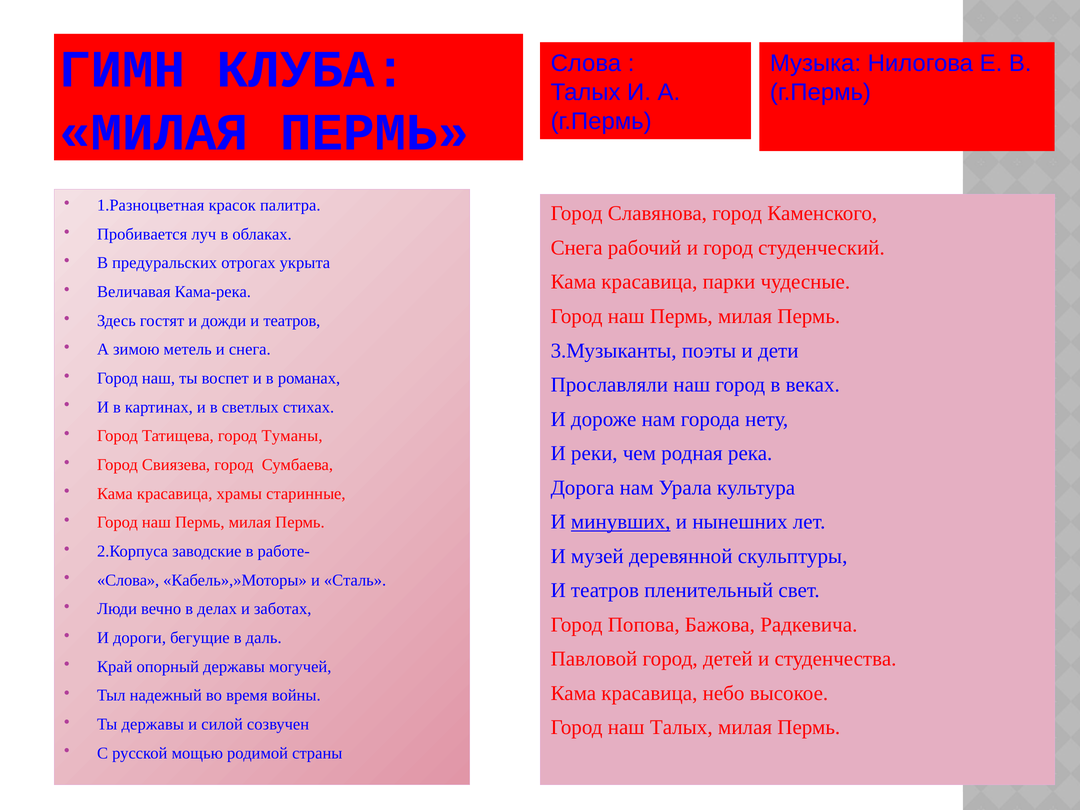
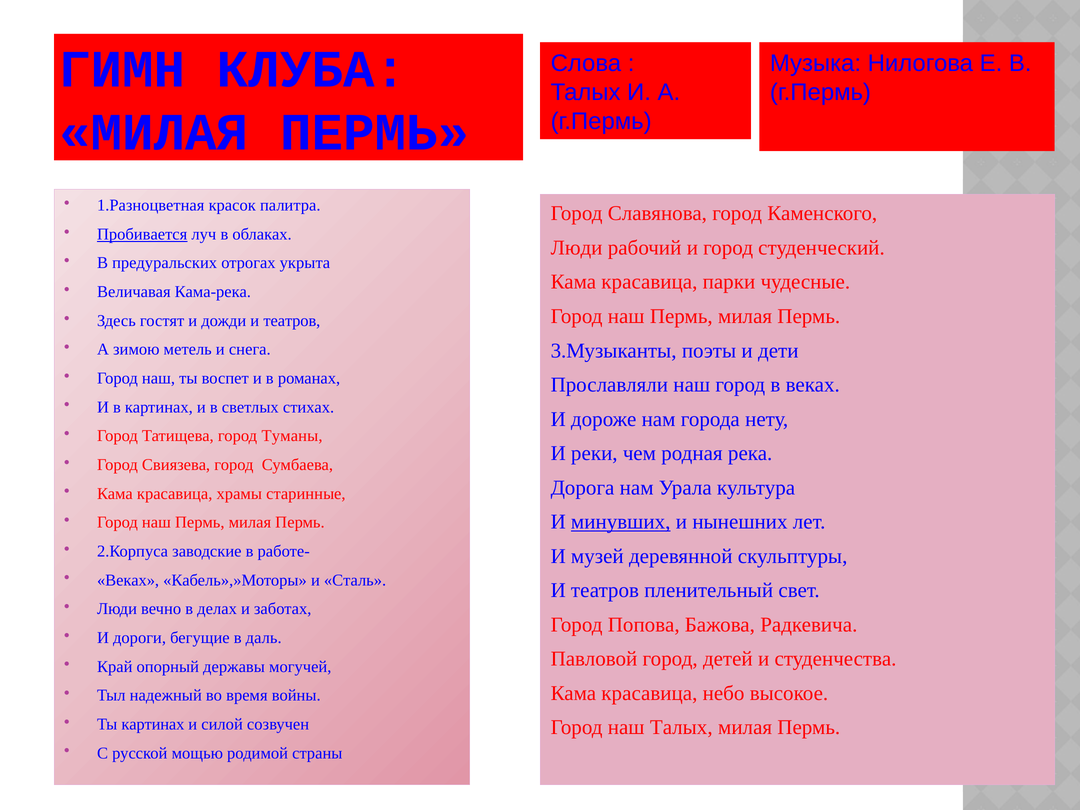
Пробивается underline: none -> present (142, 234)
Снега: Снега -> Люди (577, 248)
Слова: Слова -> Веках (128, 580)
Ты державы: державы -> картинах (153, 724)
